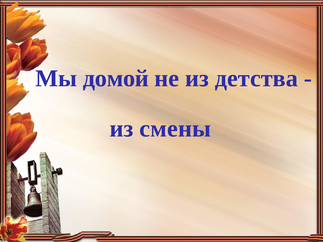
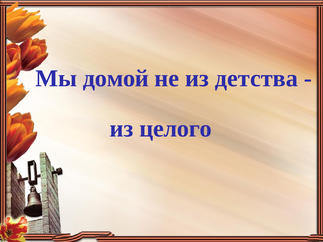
смены: смены -> целого (175, 129)
